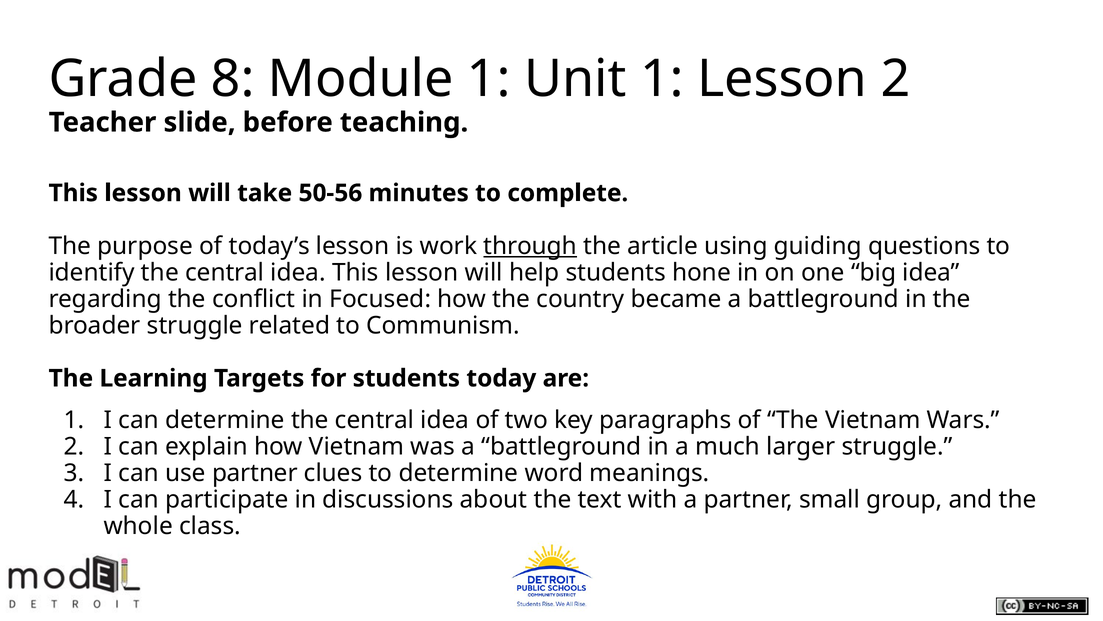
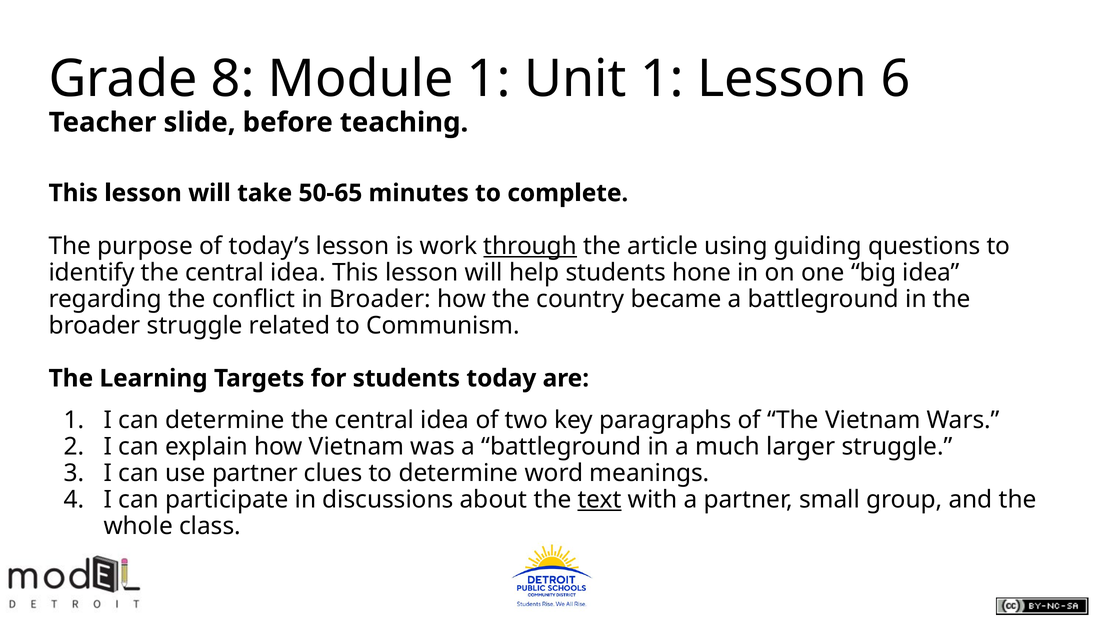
Lesson 2: 2 -> 6 (896, 79)
50-56: 50-56 -> 50-65 (330, 193)
in Focused: Focused -> Broader (380, 299)
text underline: none -> present (600, 499)
